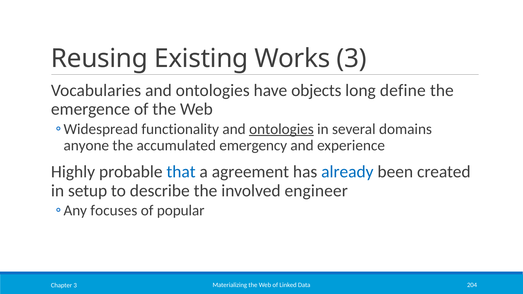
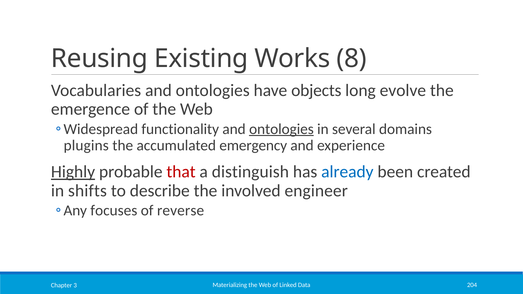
Works 3: 3 -> 8 (352, 59)
define: define -> evolve (403, 90)
anyone: anyone -> plugins (86, 146)
Highly underline: none -> present (73, 172)
that colour: blue -> red (181, 172)
agreement: agreement -> distinguish (250, 172)
setup: setup -> shifts (87, 191)
popular: popular -> reverse (181, 211)
